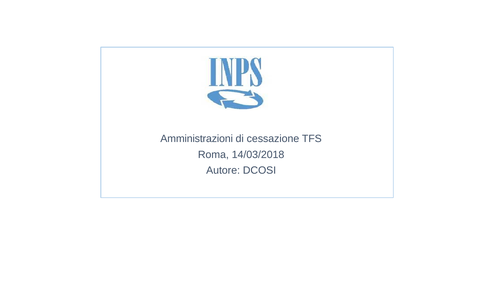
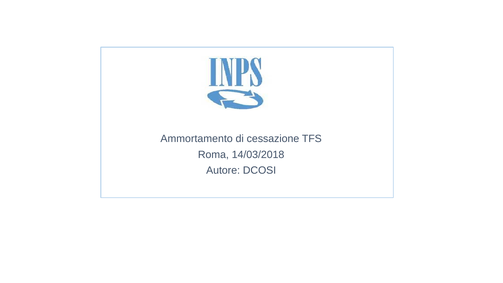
Amministrazioni: Amministrazioni -> Ammortamento (197, 139)
